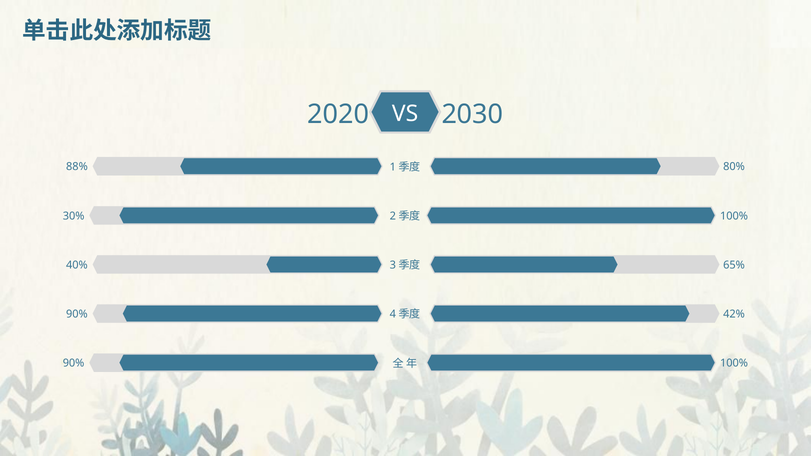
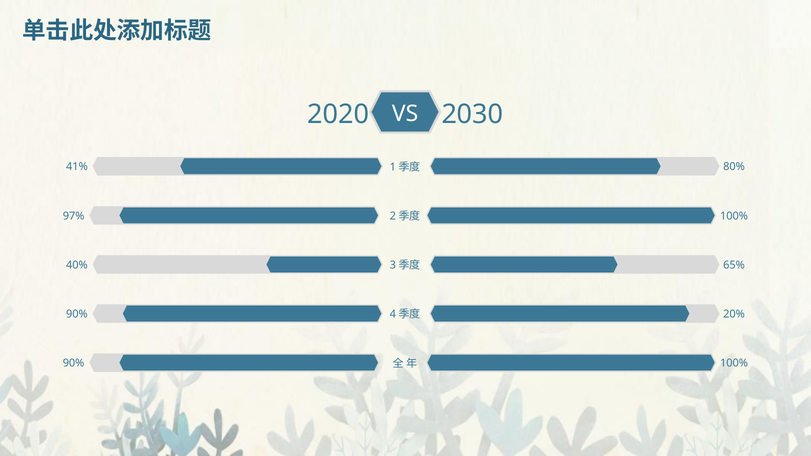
88%: 88% -> 41% (77, 167)
30%: 30% -> 97% (74, 216)
42%: 42% -> 20% (734, 314)
